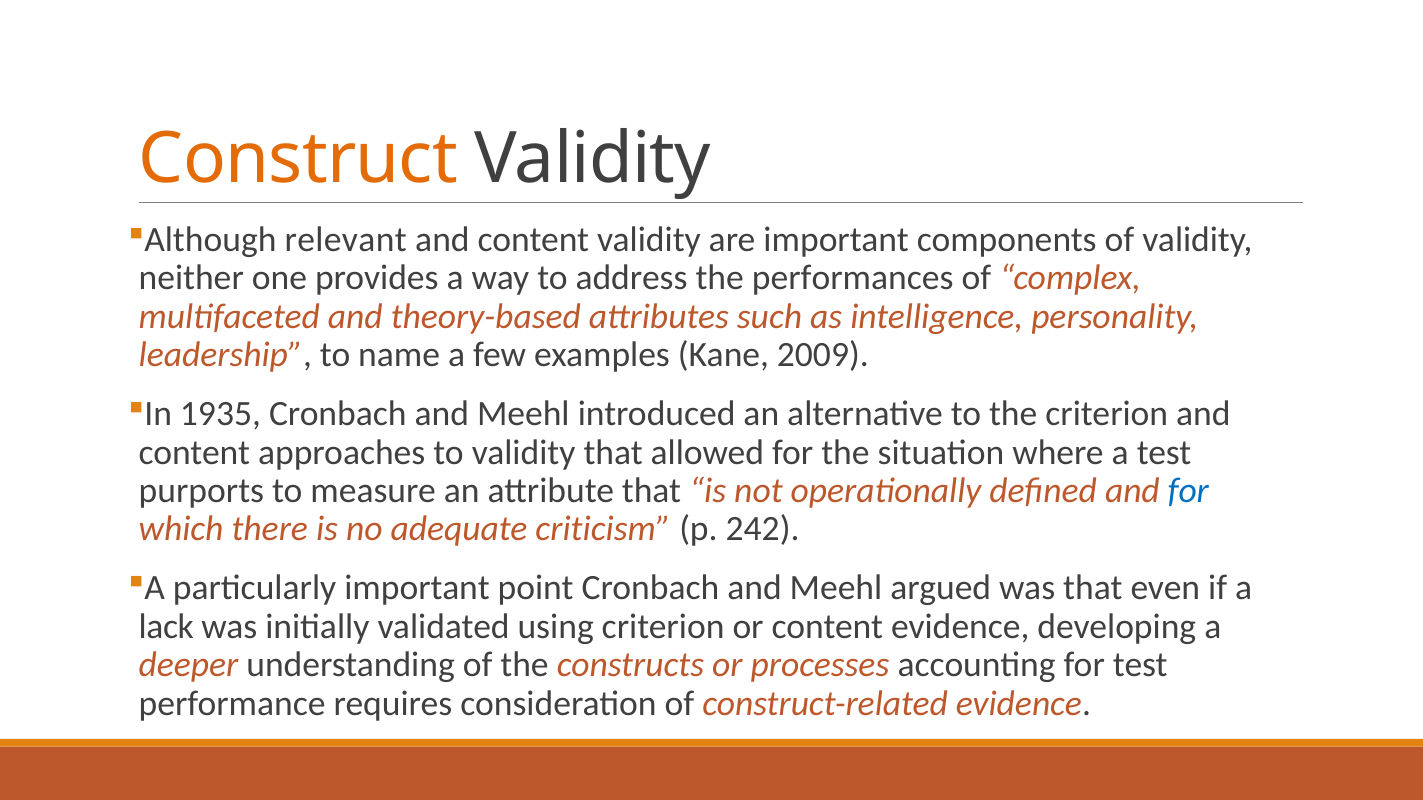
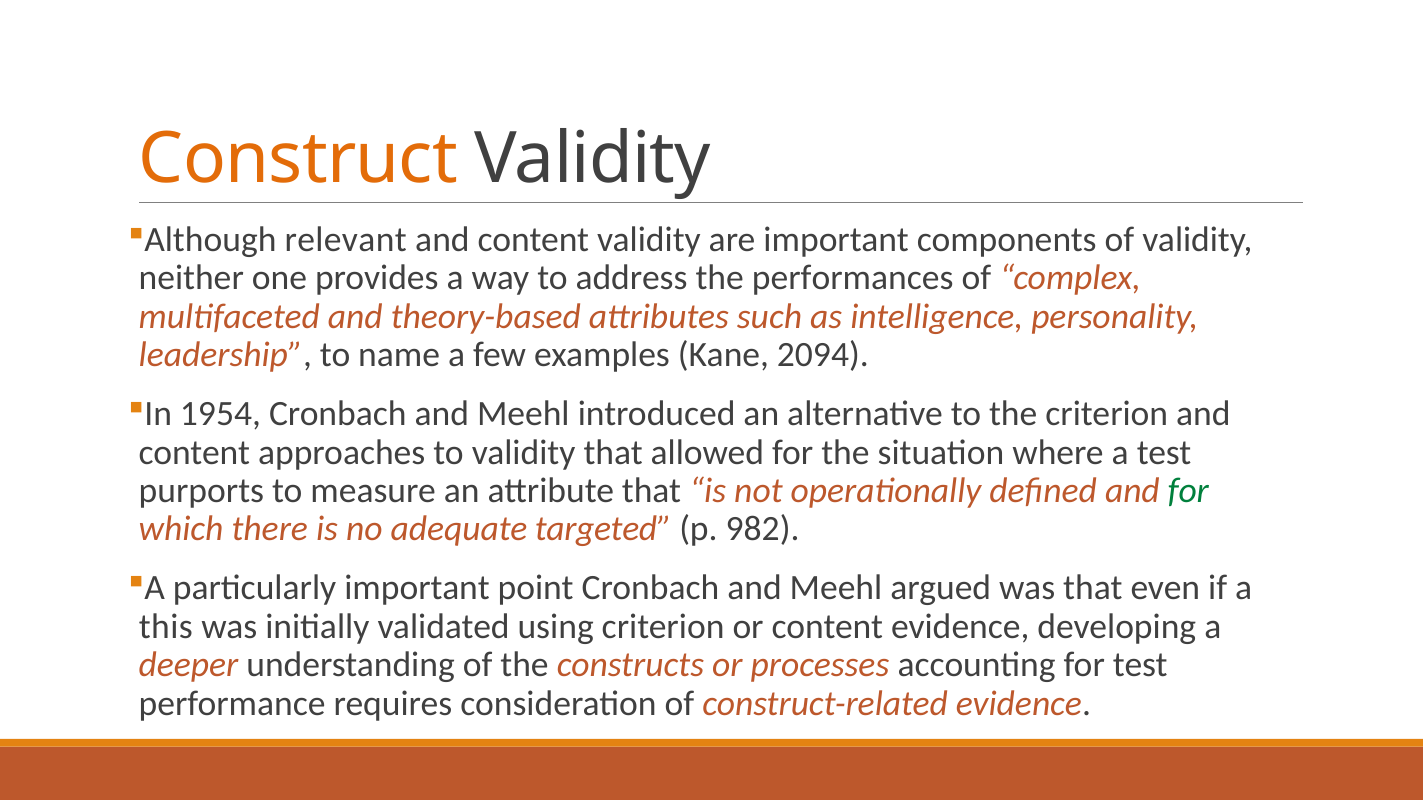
2009: 2009 -> 2094 (823, 355)
1935: 1935 -> 1954 (220, 414)
for colour: blue -> green (1188, 491)
criticism: criticism -> targeted (603, 529)
242: 242 -> 982 (763, 529)
lack: lack -> this (166, 627)
